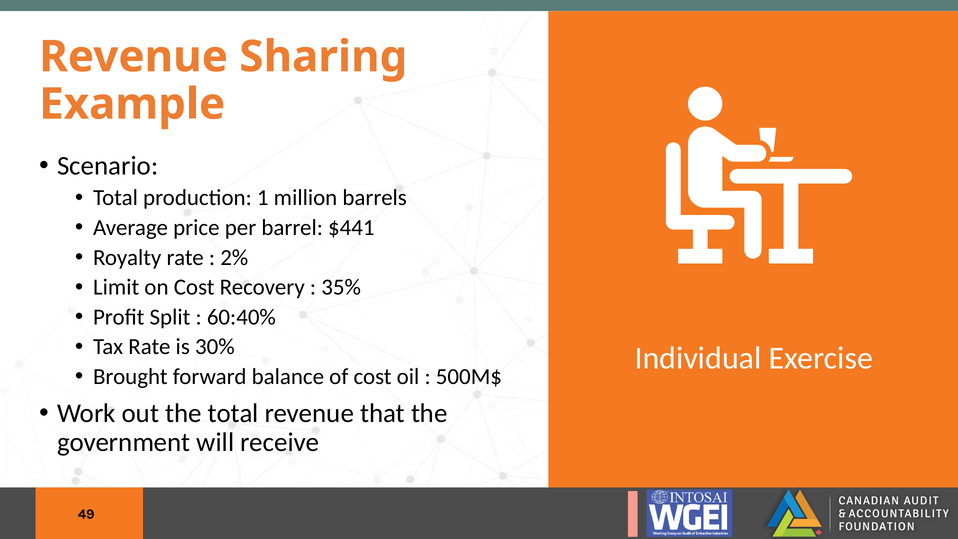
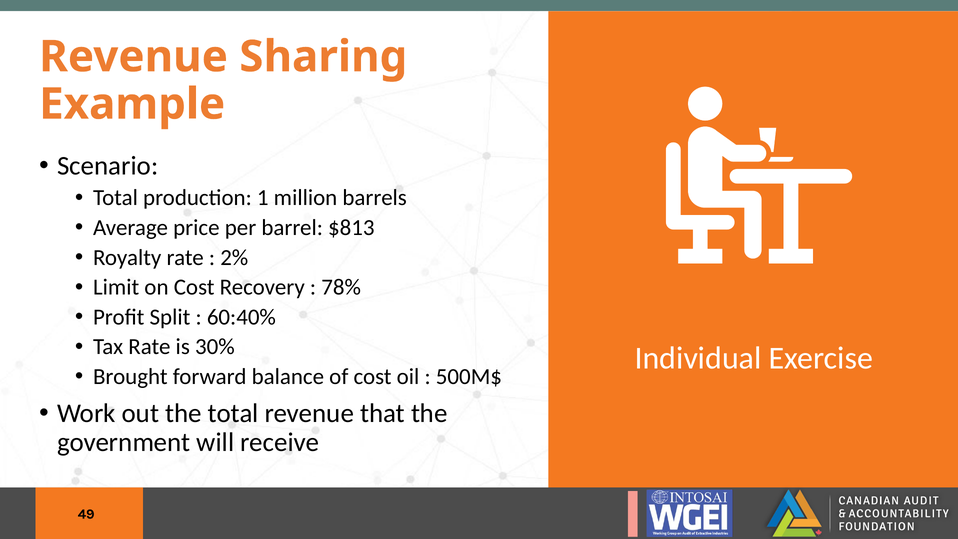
$441: $441 -> $813 (351, 228)
35%: 35% -> 78% (341, 287)
